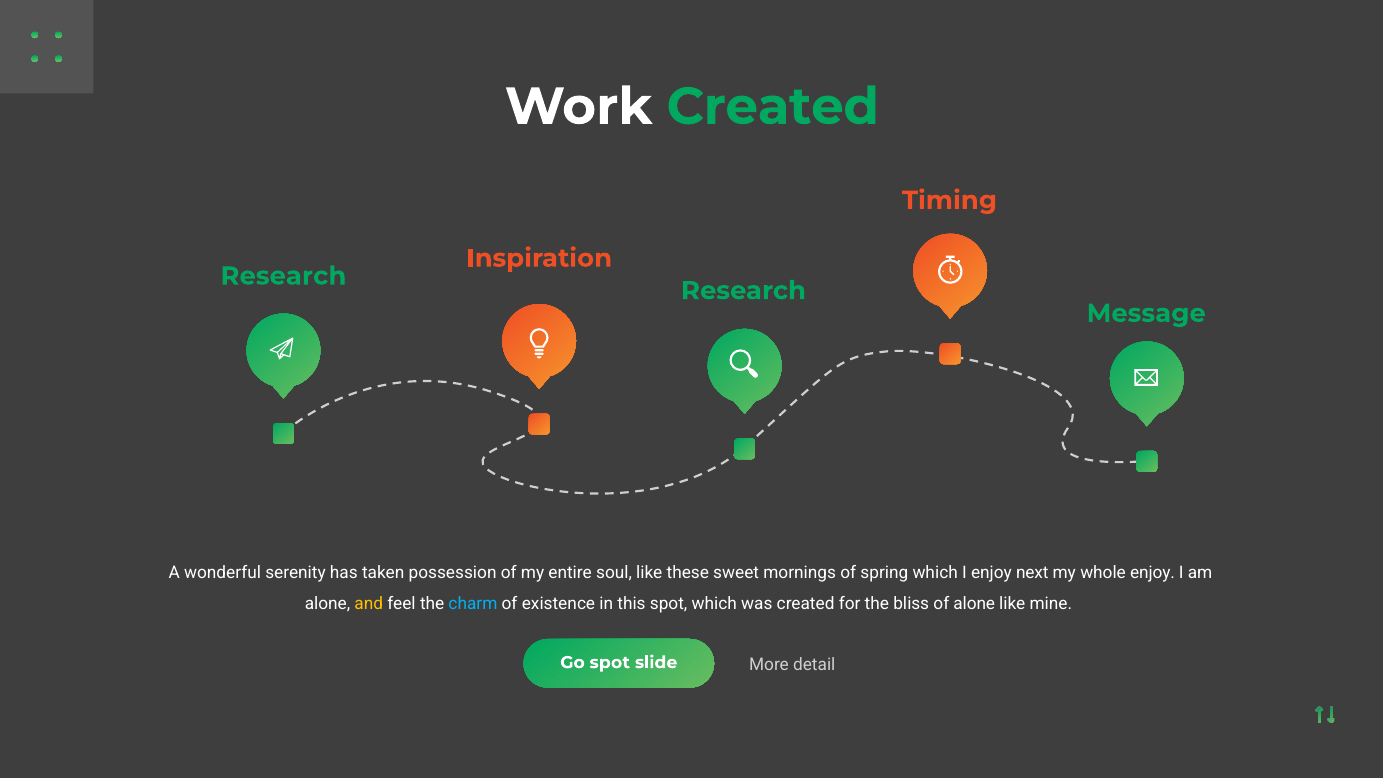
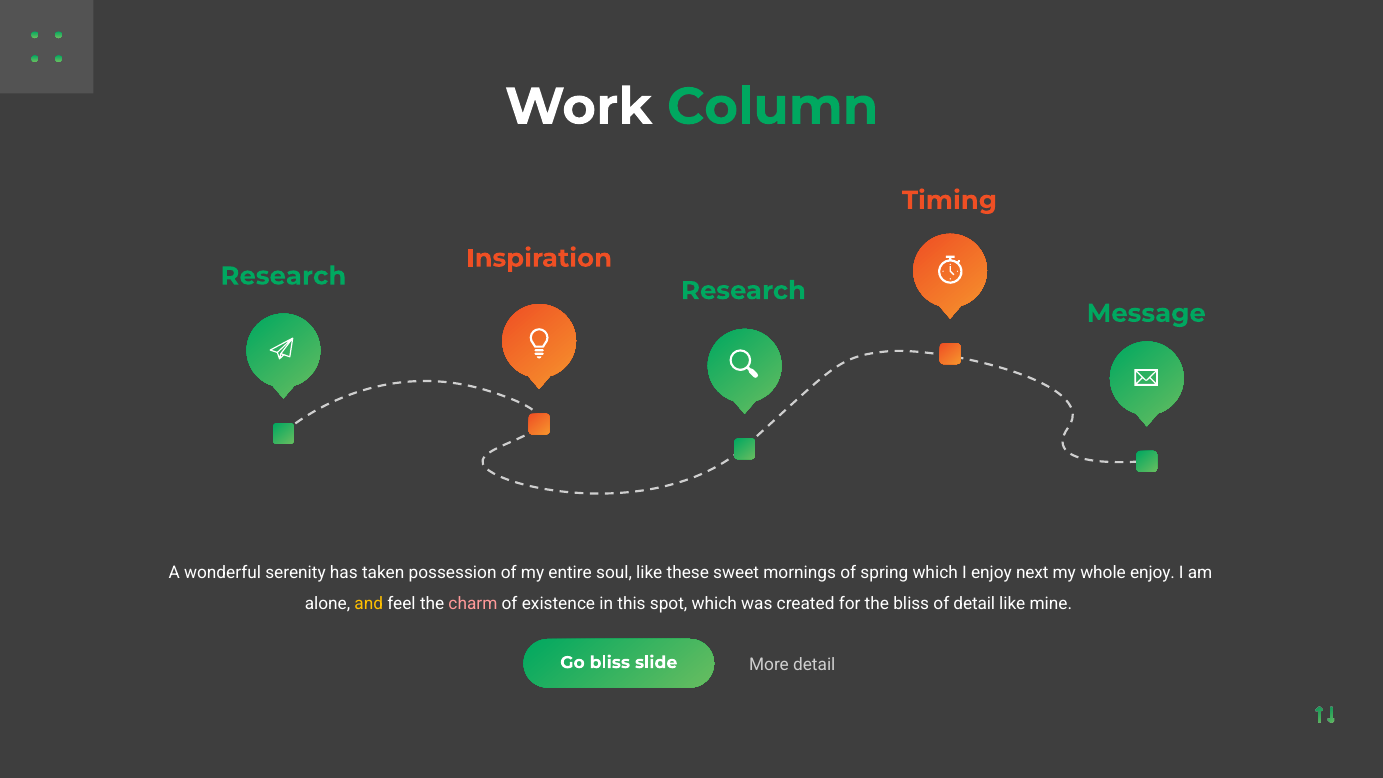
Work Created: Created -> Column (773, 107)
charm colour: light blue -> pink (473, 604)
of alone: alone -> detail (974, 604)
Go spot: spot -> bliss (610, 662)
